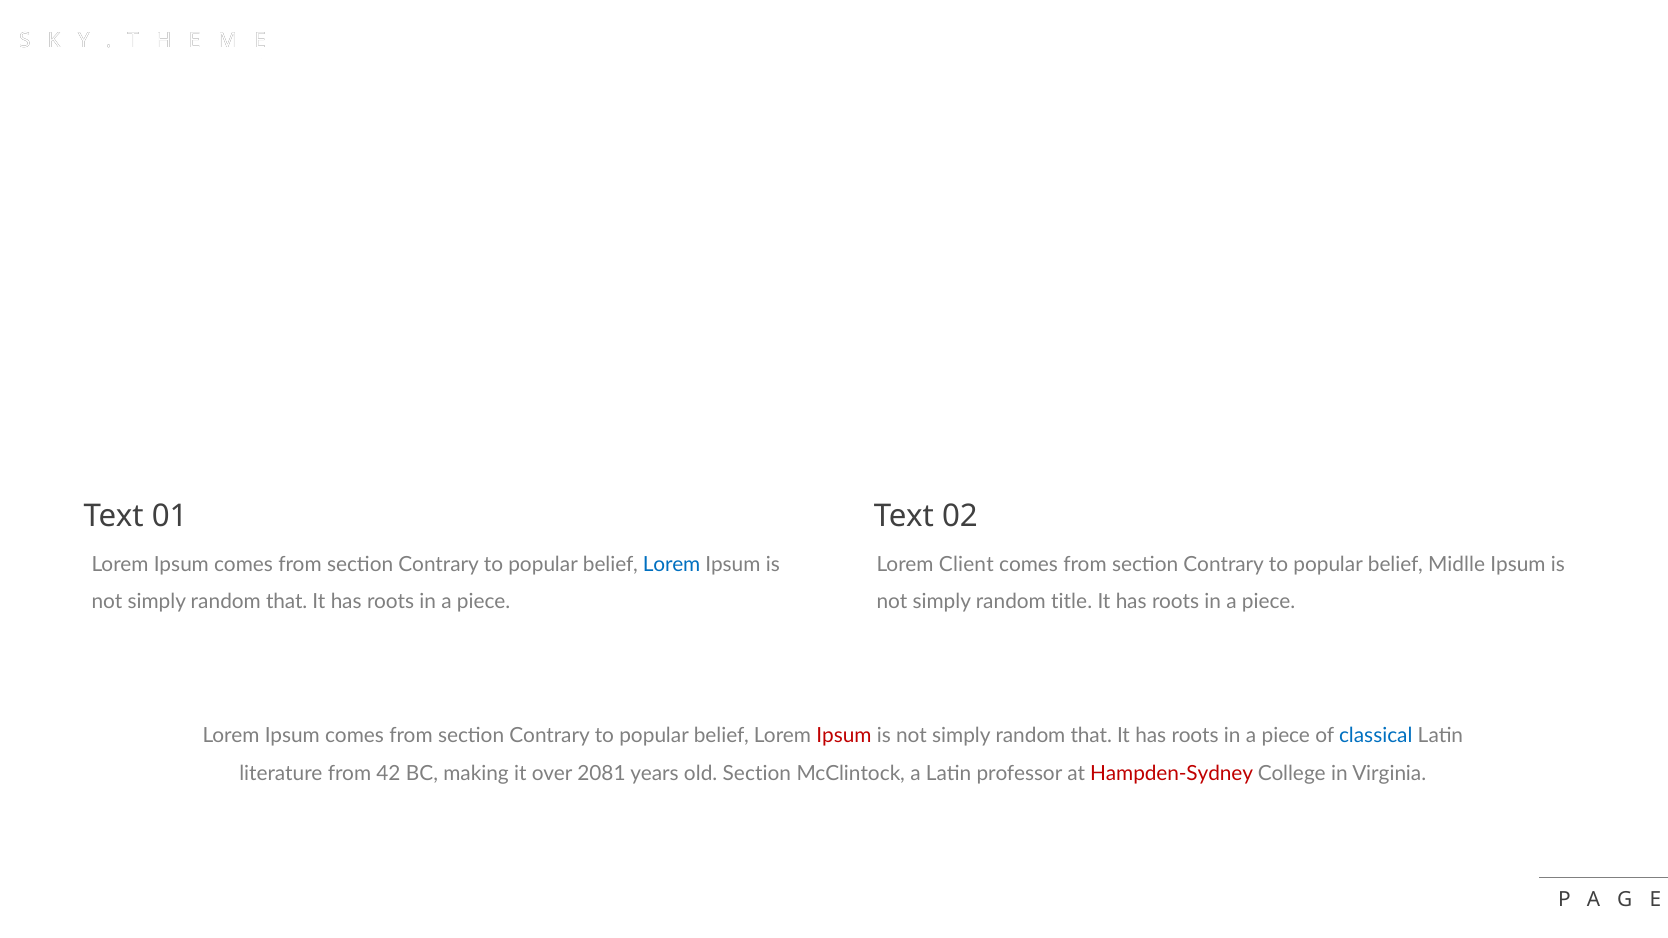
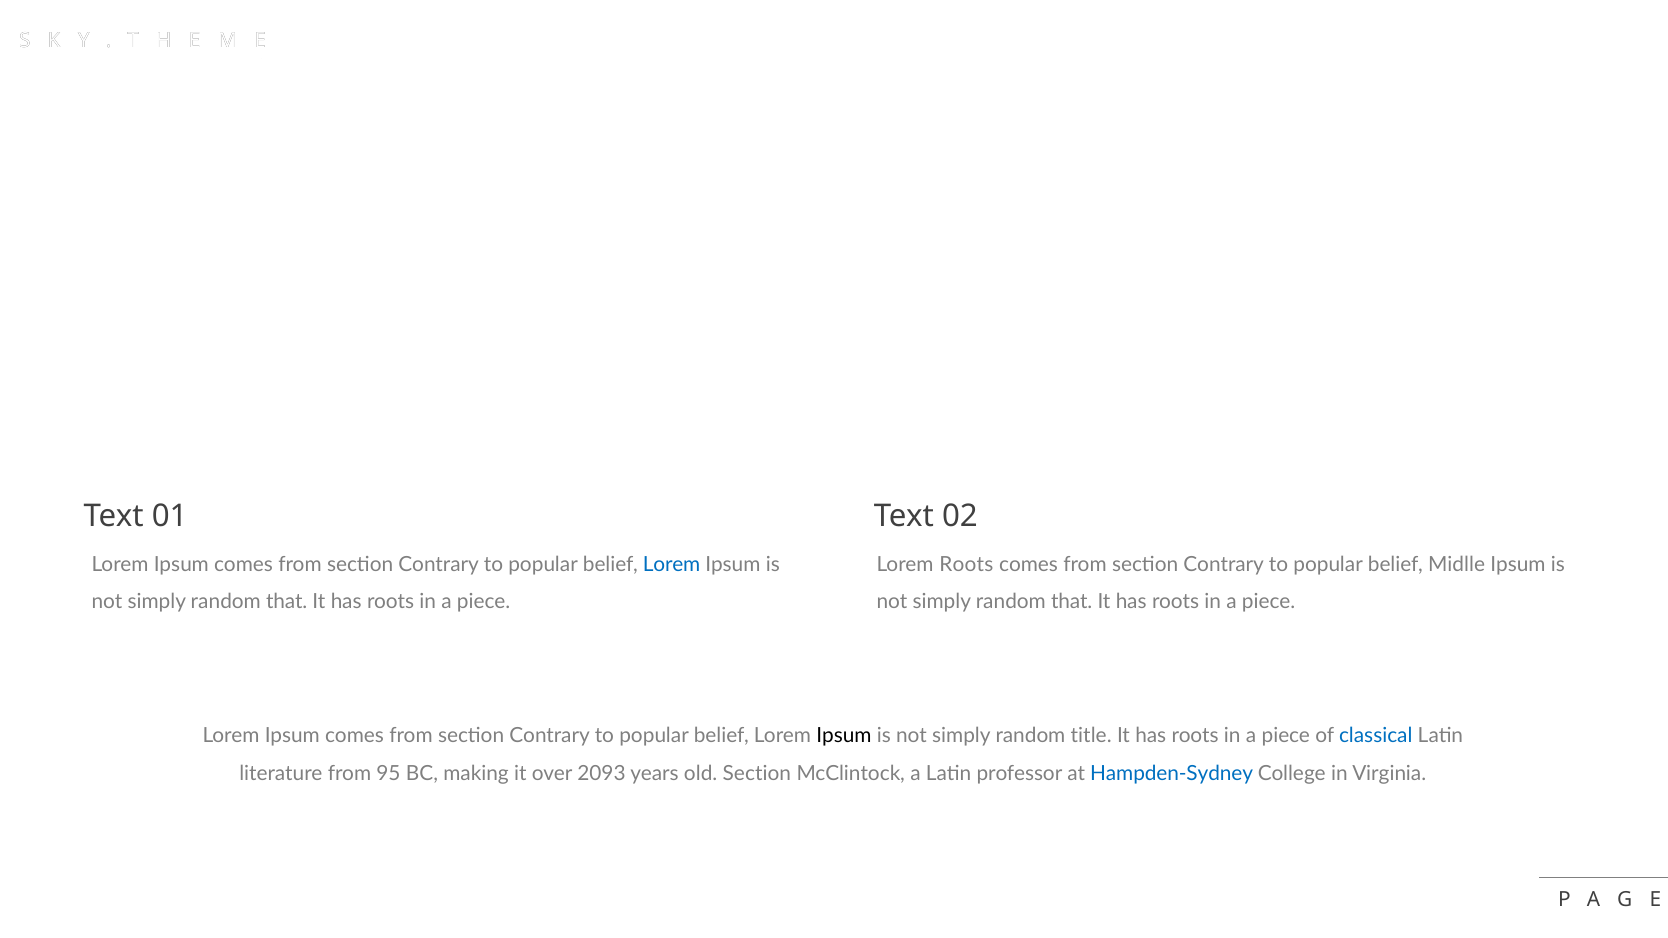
Lorem Client: Client -> Roots (966, 564)
title: title -> that (1072, 602)
Ipsum colour: red -> black (844, 736)
that: that -> title (1091, 736)
42: 42 -> 95 (388, 774)
2081: 2081 -> 2093 (602, 774)
Hampden-Sydney colour: red -> blue (1172, 774)
